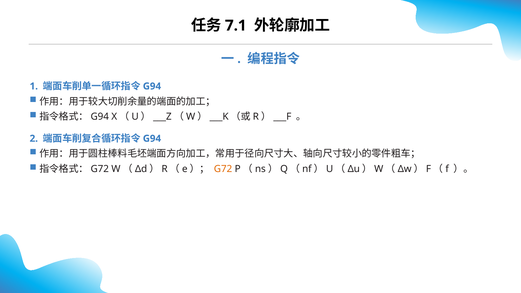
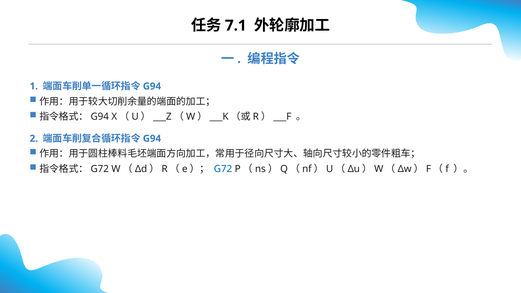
G72 colour: orange -> blue (223, 169)
